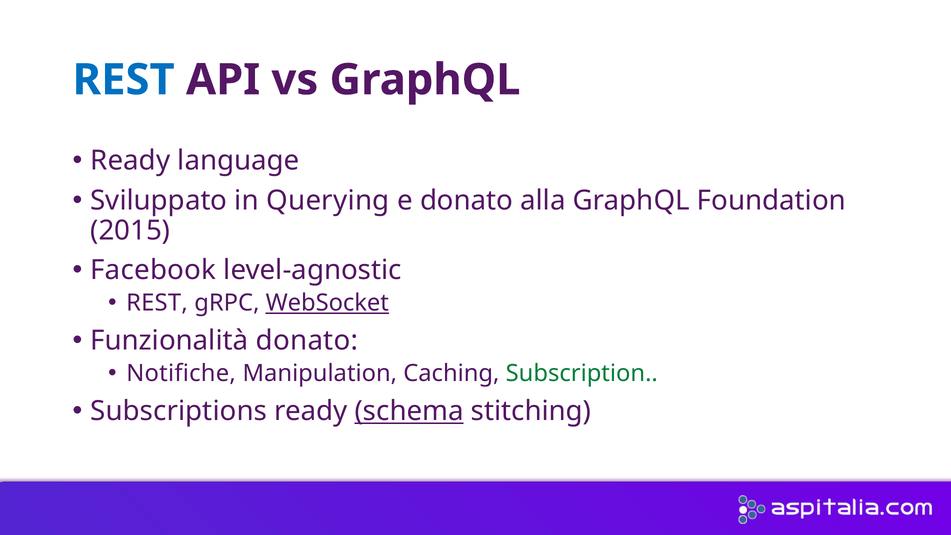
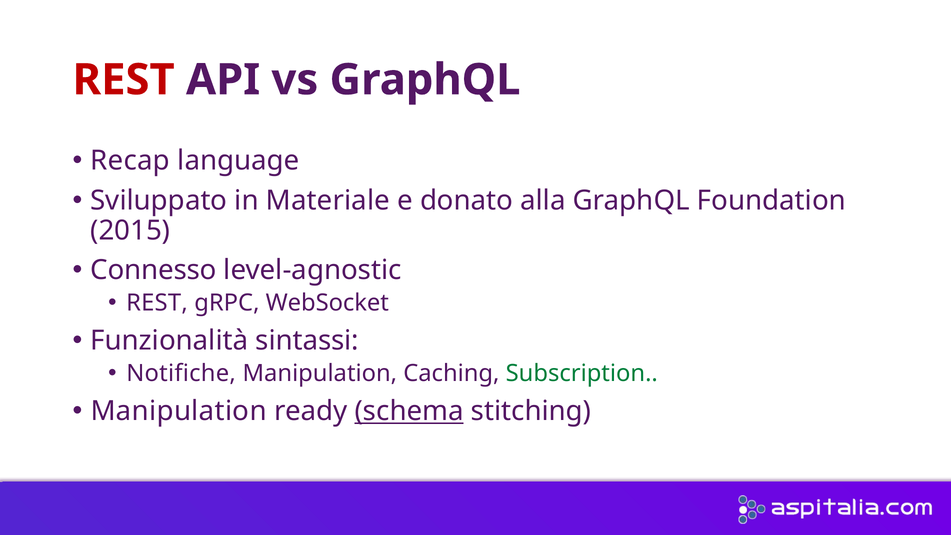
REST colour: blue -> red (124, 80)
Ready: Ready -> Recap (130, 161)
Querying: Querying -> Materiale (328, 201)
Facebook: Facebook -> Connesso (153, 270)
WebSocket underline: present -> none (327, 303)
Funzionalità donato: donato -> sintassi (307, 341)
Subscriptions: Subscriptions -> Manipulation (179, 411)
